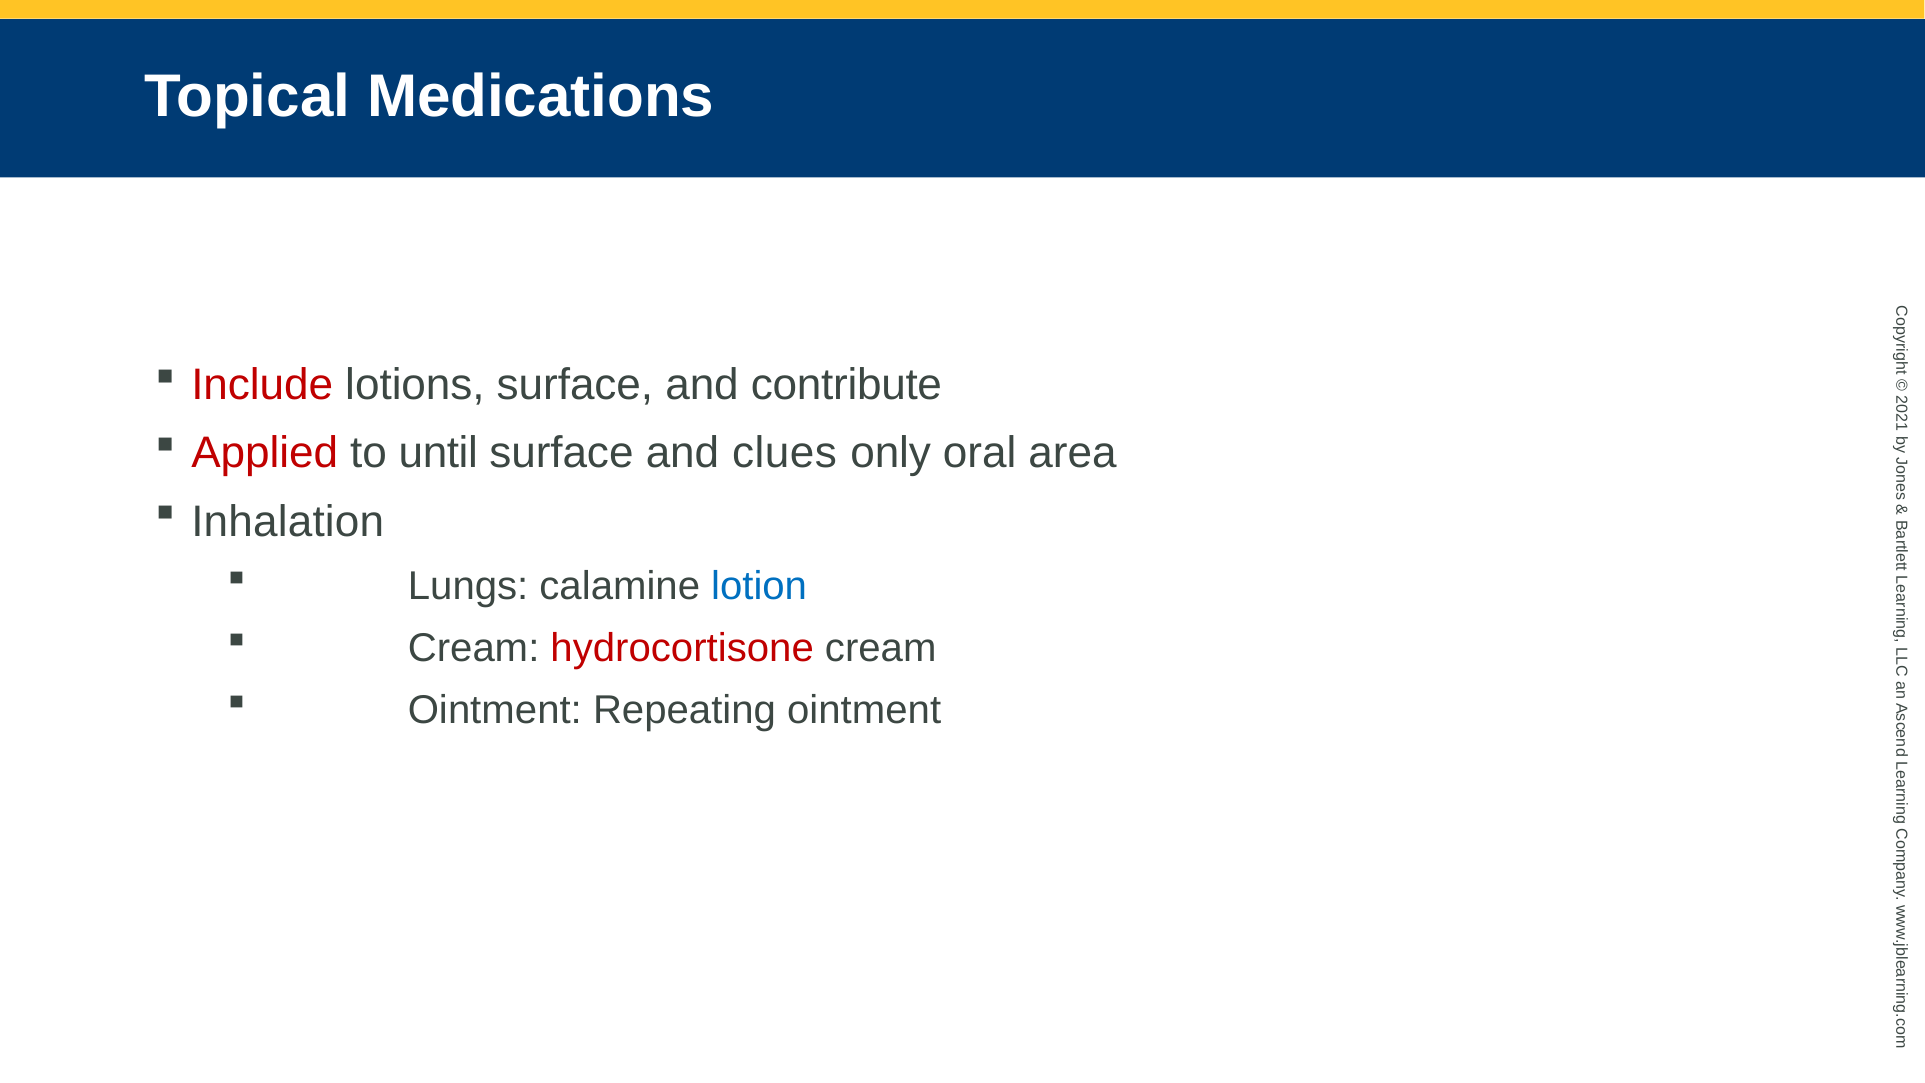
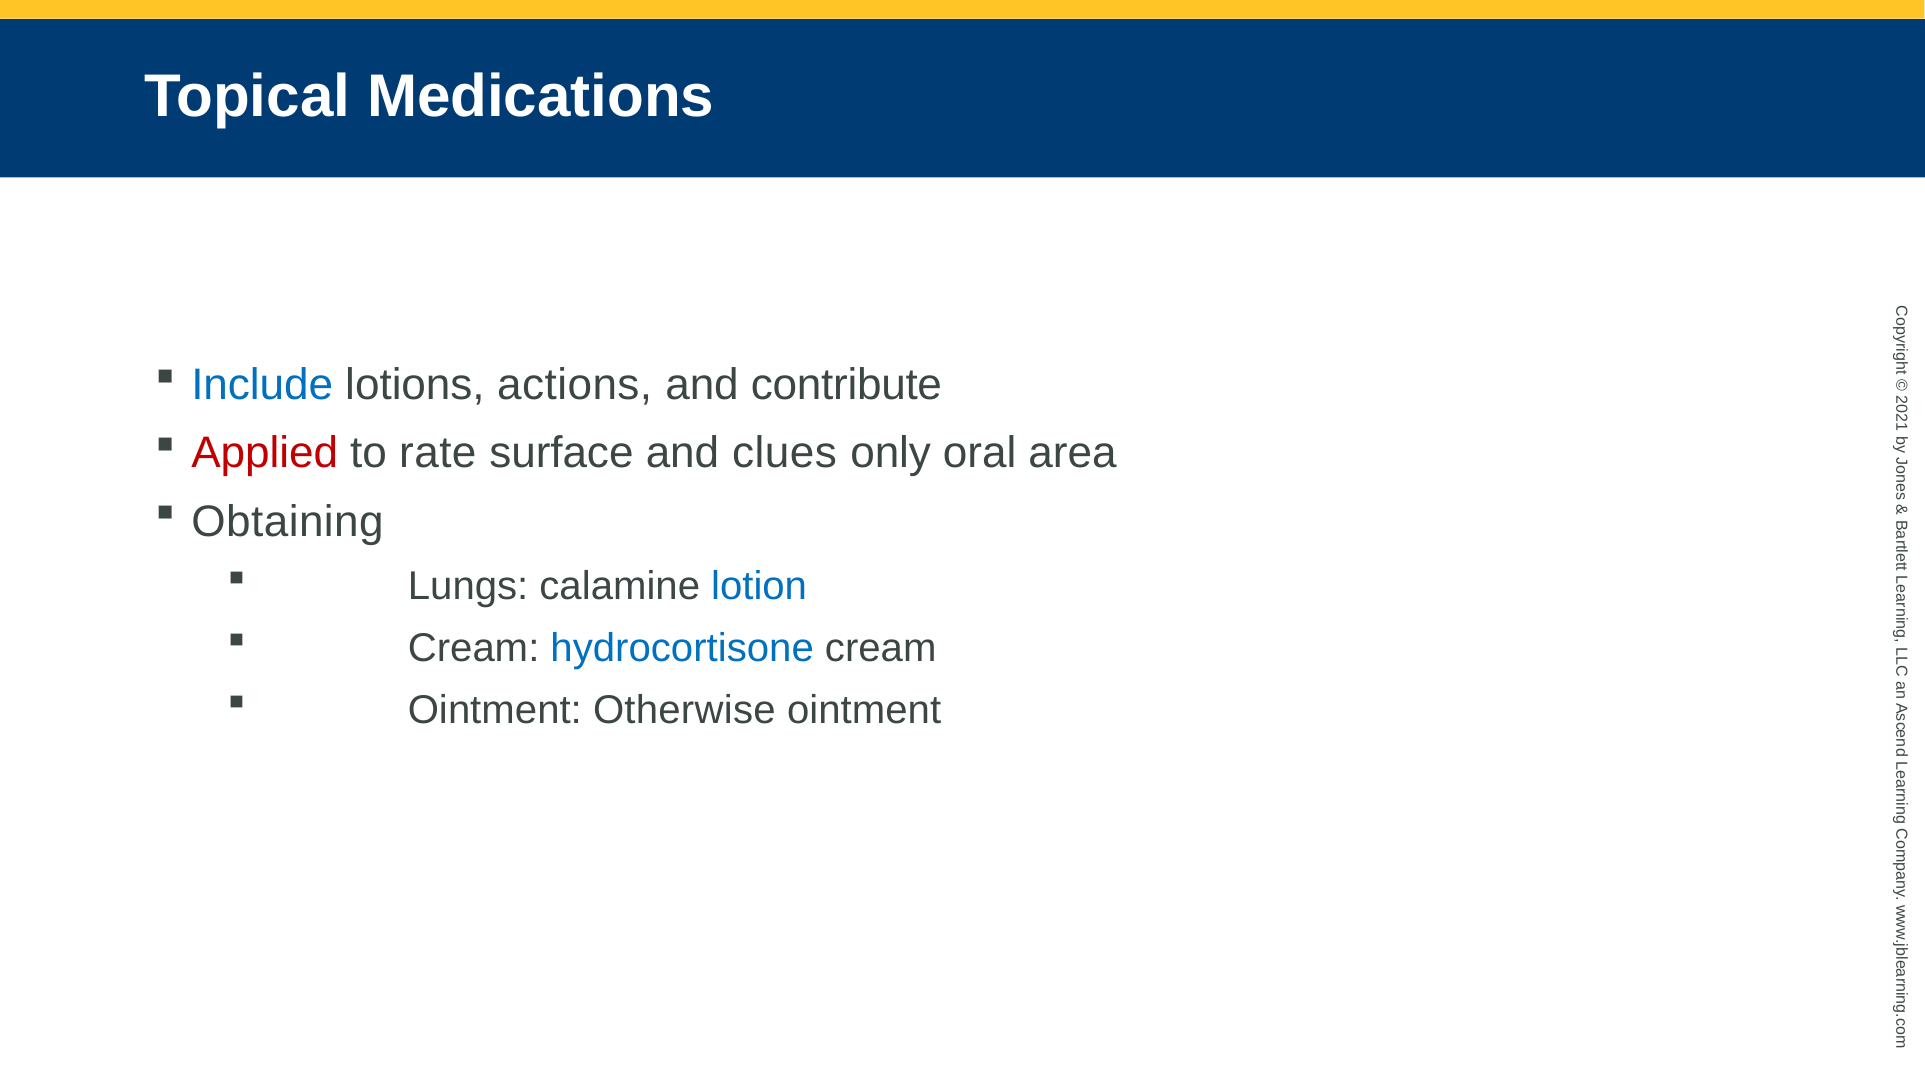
Include colour: red -> blue (262, 385)
lotions surface: surface -> actions (575, 385)
until: until -> rate (438, 453)
Inhalation: Inhalation -> Obtaining (288, 521)
hydrocortisone colour: red -> blue (682, 648)
Repeating: Repeating -> Otherwise (684, 710)
